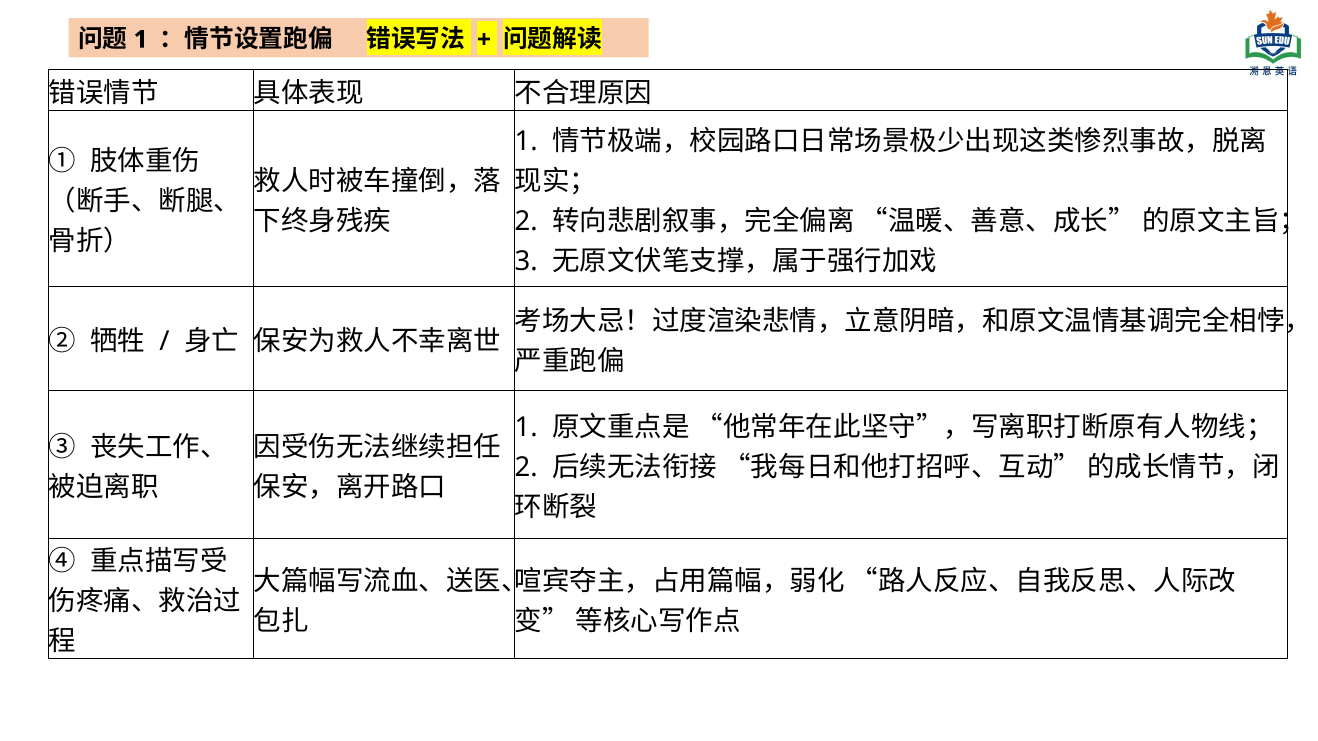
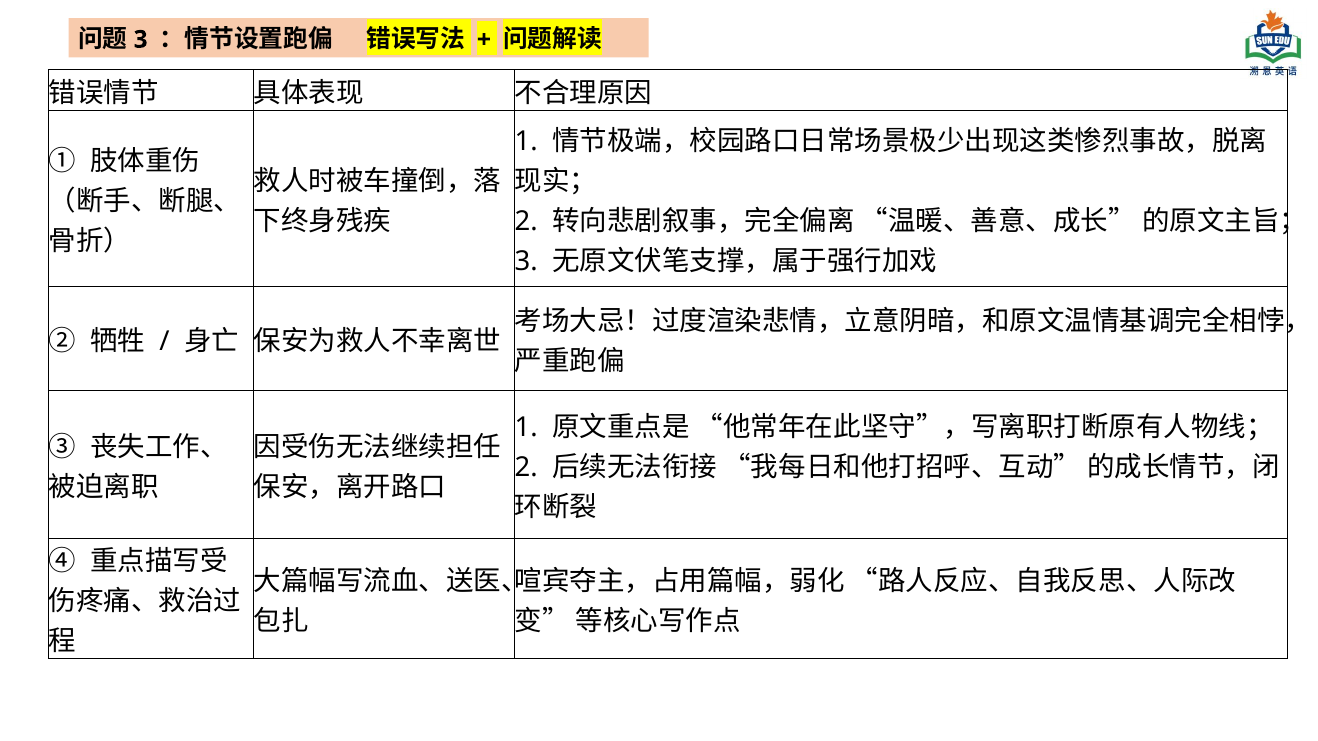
1: 1 -> 3 (141, 40)
